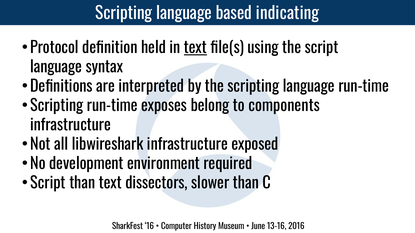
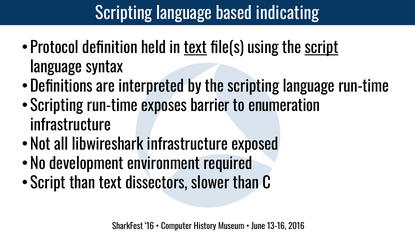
script underline: none -> present (322, 48)
belong: belong -> barrier (210, 106)
components: components -> enumeration (284, 106)
